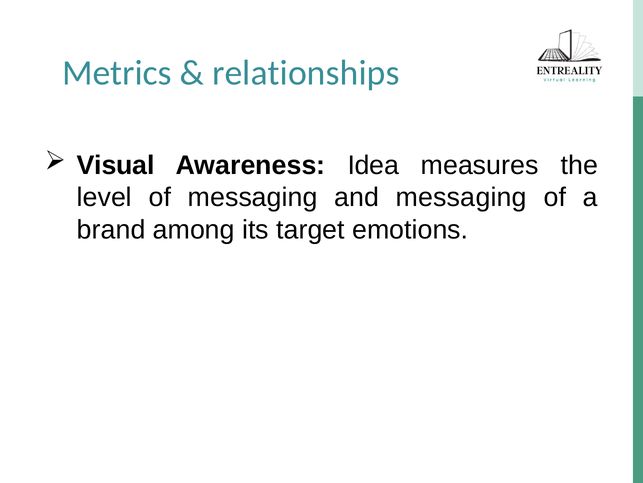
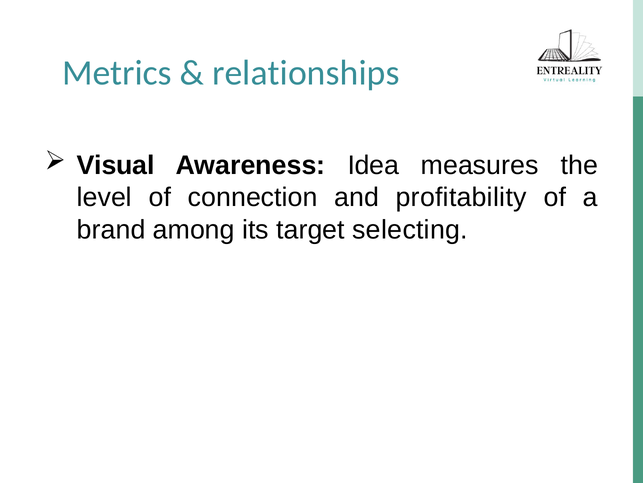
of messaging: messaging -> connection (253, 197)
and messaging: messaging -> profitability (461, 197)
emotions: emotions -> selecting (410, 229)
